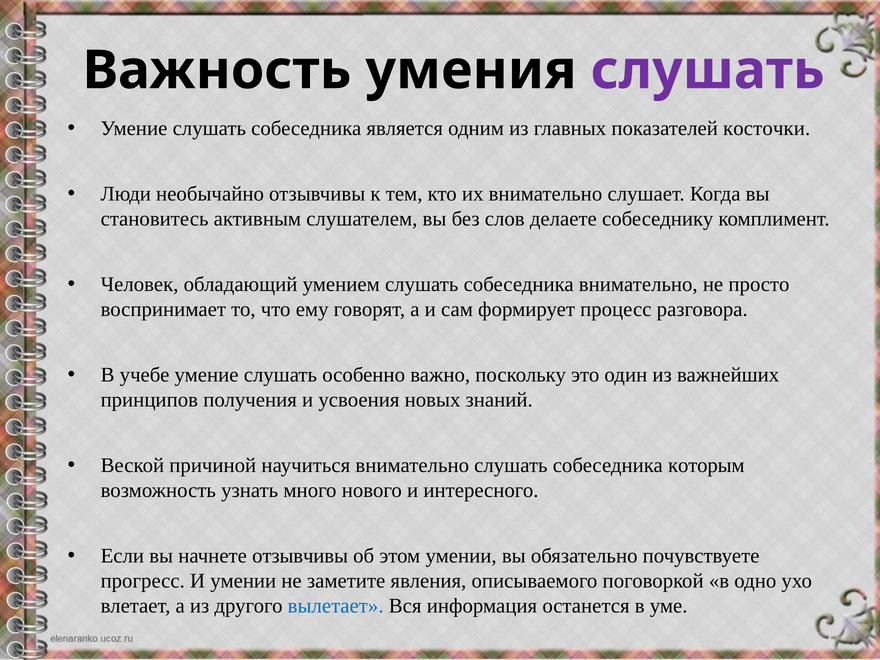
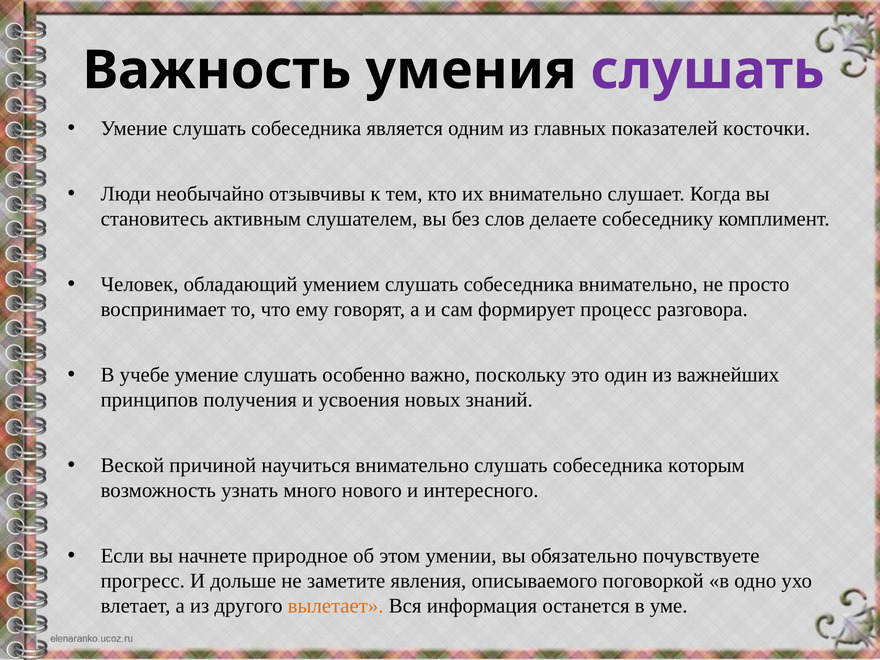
начнете отзывчивы: отзывчивы -> природное (300, 556)
И умении: умении -> дольше (243, 581)
вылетает colour: blue -> orange (336, 606)
